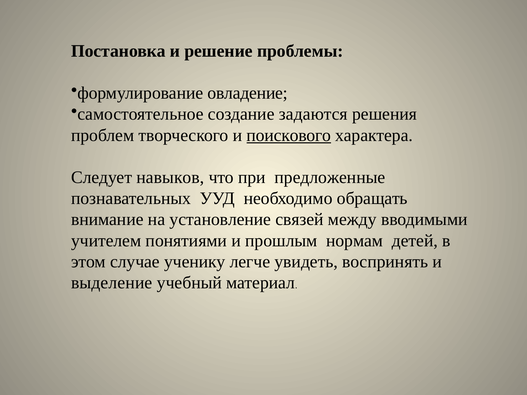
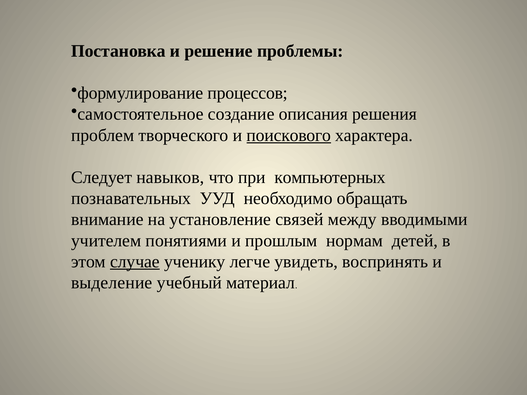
овладение: овладение -> процессов (248, 93)
задаются: задаются -> описания (313, 114)
предложенные: предложенные -> компьютерных (330, 177)
случае underline: none -> present (135, 262)
